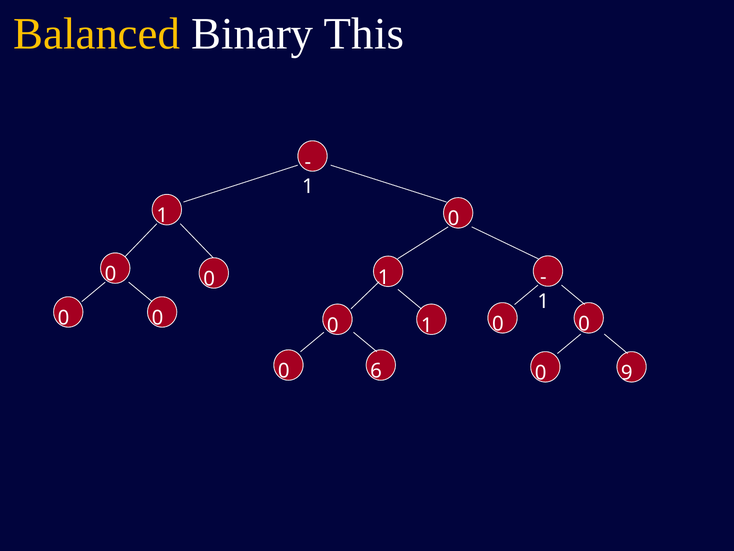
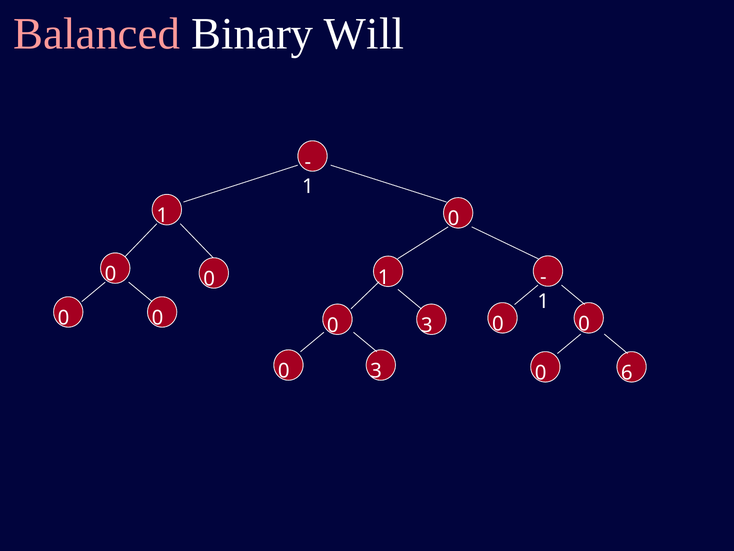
Balanced colour: yellow -> pink (97, 34)
This: This -> Will (364, 34)
1: 1 -> 3 (427, 325)
6: 6 -> 3 (376, 371)
9: 9 -> 6 (627, 373)
